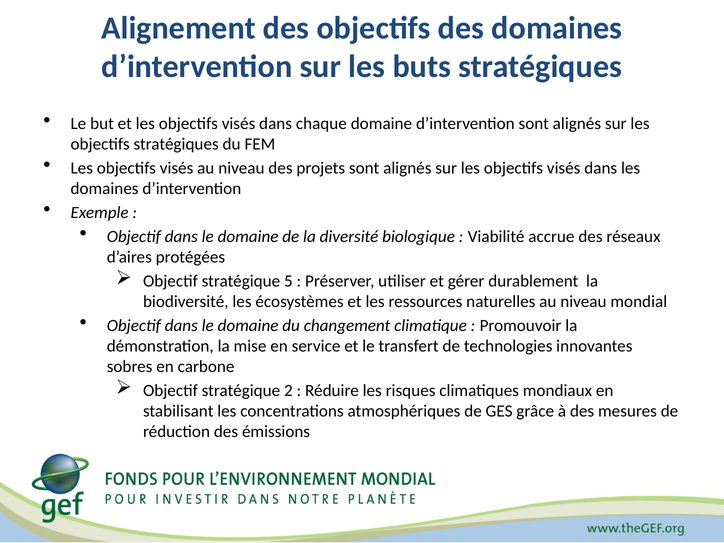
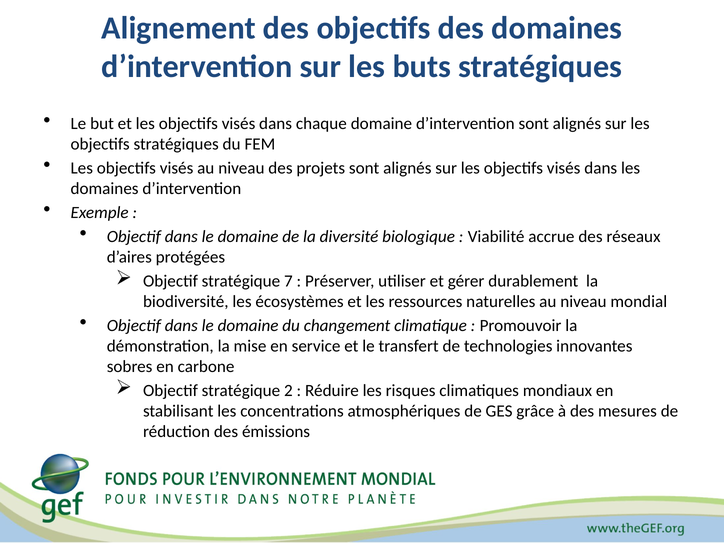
5: 5 -> 7 (288, 281)
